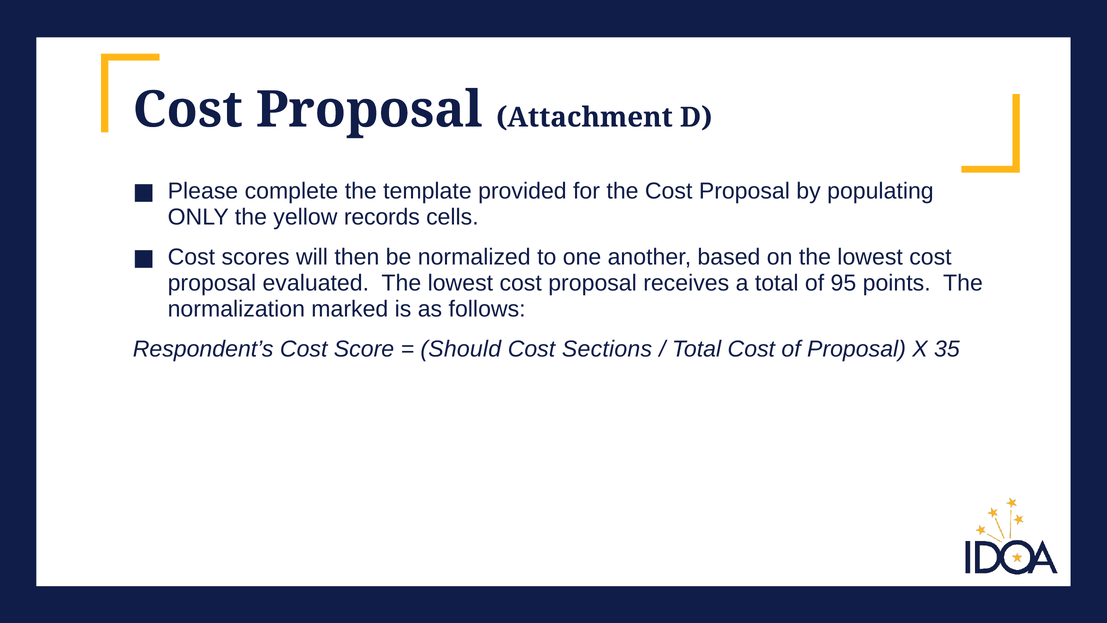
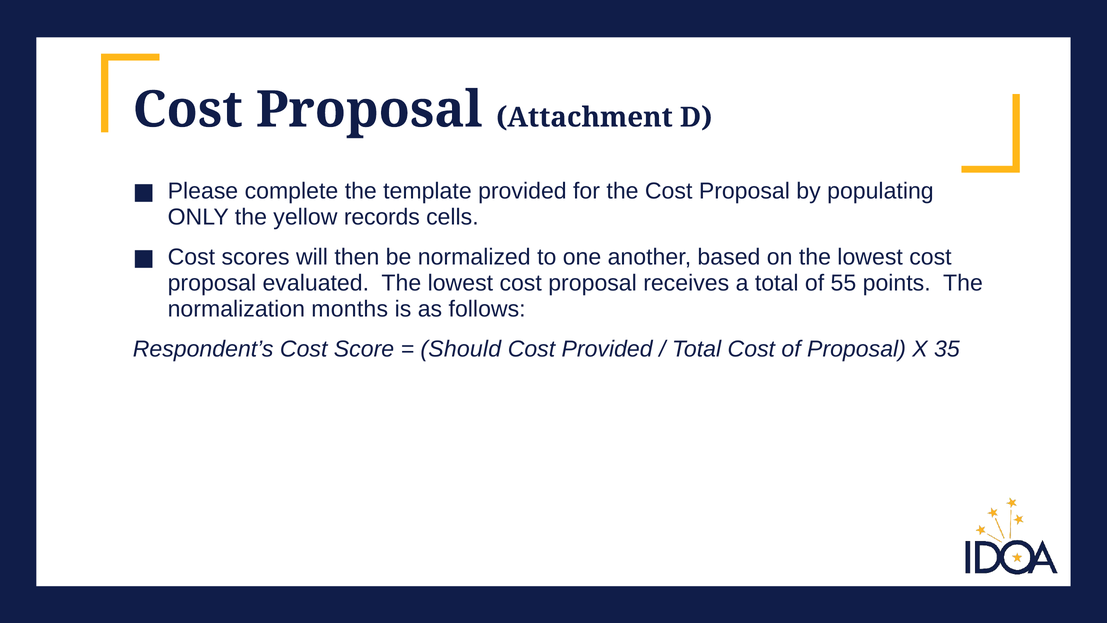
95: 95 -> 55 (843, 283)
marked: marked -> months (350, 309)
Cost Sections: Sections -> Provided (607, 349)
